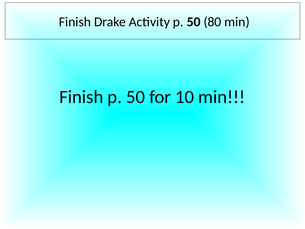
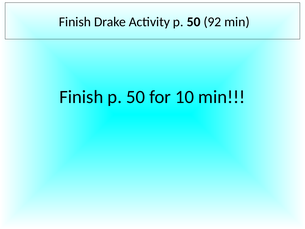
80: 80 -> 92 (212, 22)
